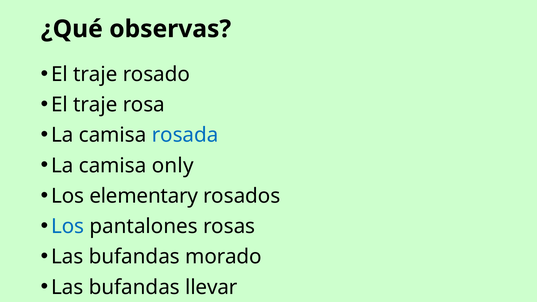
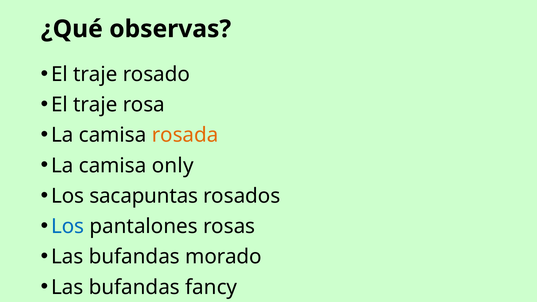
rosada colour: blue -> orange (185, 135)
elementary: elementary -> sacapuntas (144, 196)
llevar: llevar -> fancy (211, 287)
